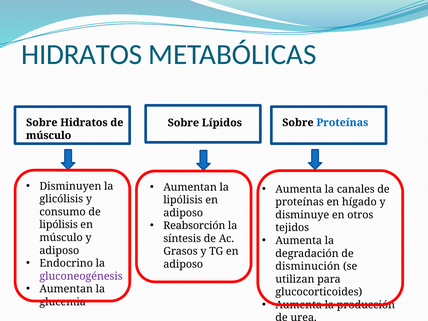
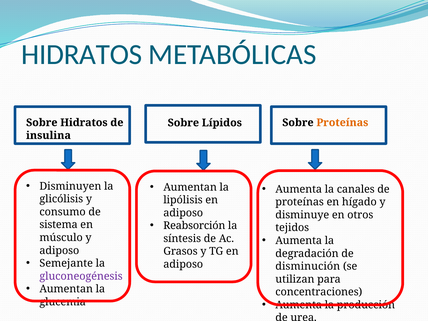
Proteínas colour: blue -> orange (342, 123)
músculo: músculo -> insulina (48, 135)
lipólisis: lipólisis -> sistema (59, 225)
Endocrino: Endocrino -> Semejante (66, 263)
glucocorticoides: glucocorticoides -> concentraciones (319, 292)
